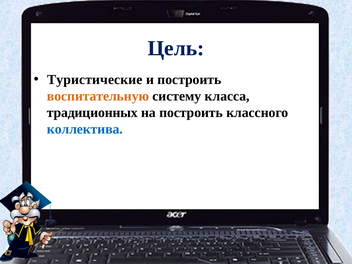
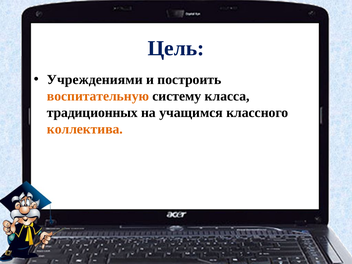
Туристические: Туристические -> Учреждениями (95, 80)
на построить: построить -> учащимся (191, 113)
коллектива colour: blue -> orange (85, 129)
